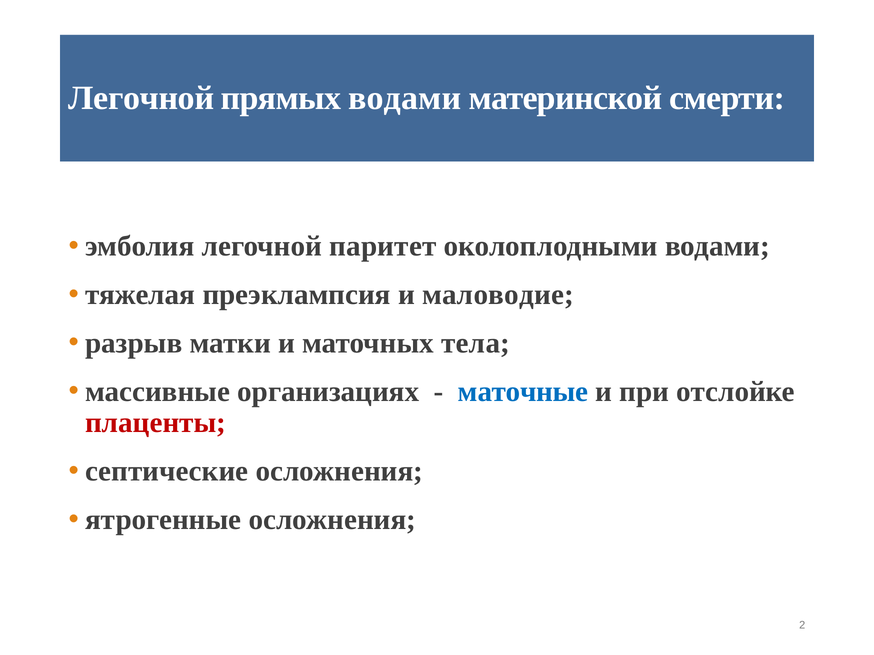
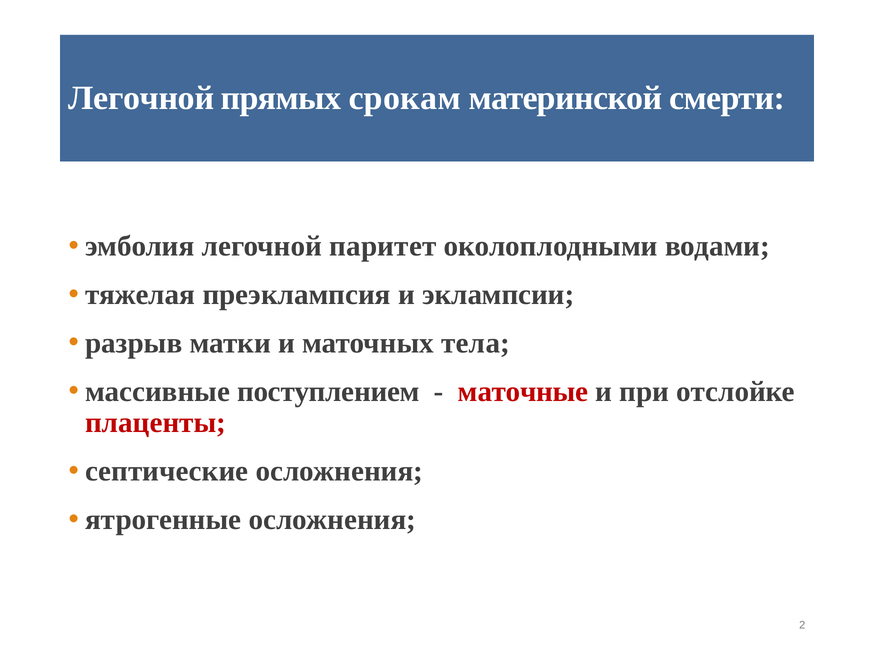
прямых водами: водами -> срокам (405, 98)
маловодие: маловодие -> эклампсии (498, 295)
организациях: организациях -> поступлением (328, 392)
маточные colour: blue -> red (523, 392)
